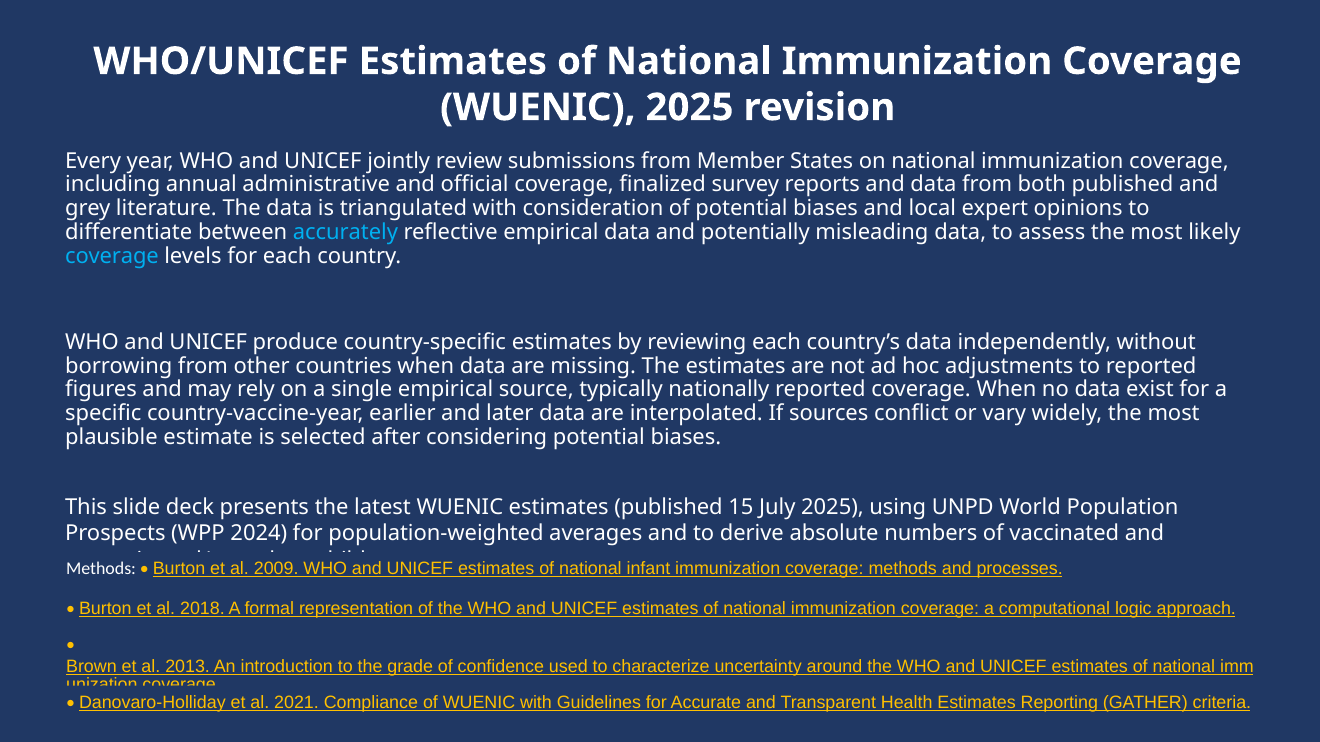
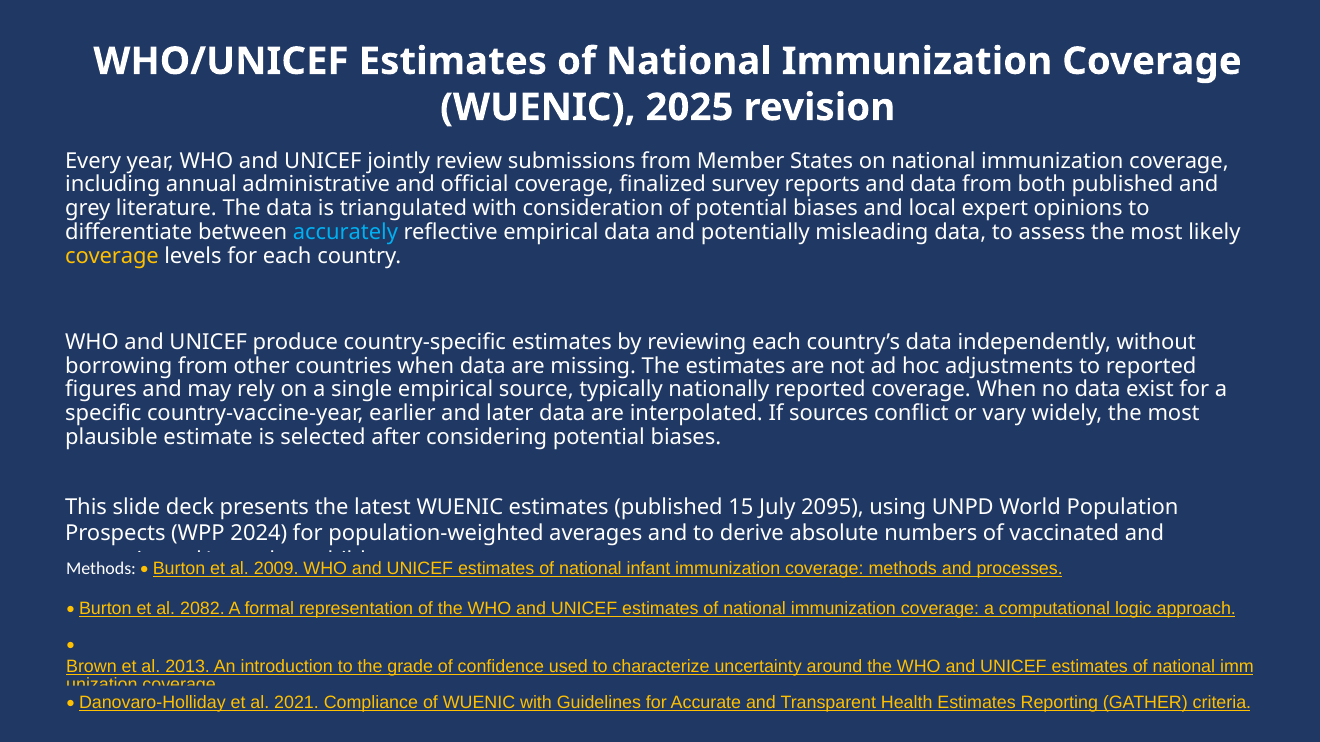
coverage colour: light blue -> yellow (112, 256)
July 2025: 2025 -> 2095 (832, 507)
2018: 2018 -> 2082 (202, 609)
